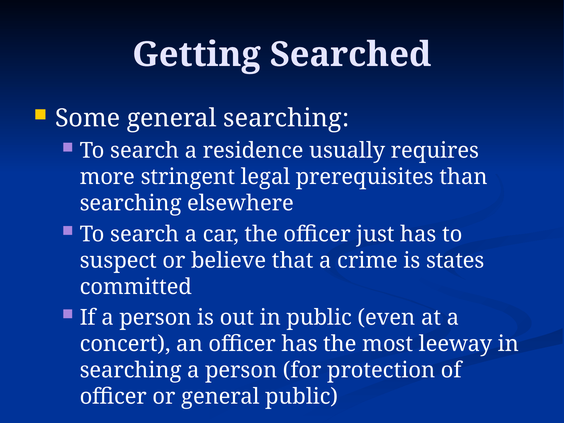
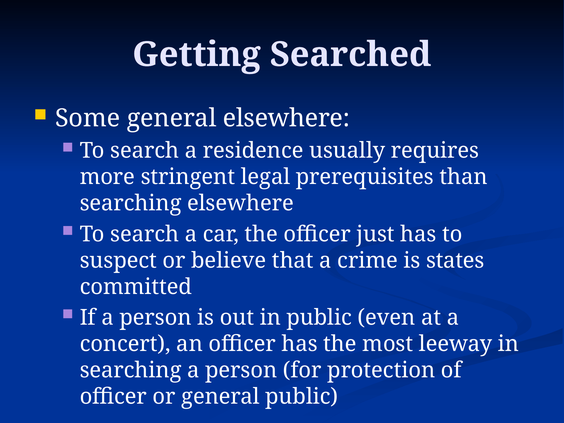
general searching: searching -> elsewhere (286, 118)
